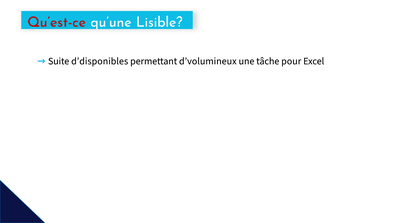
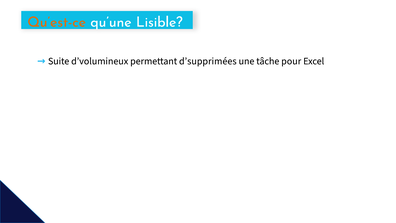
Qu’est-ce colour: red -> orange (57, 22)
d’disponibles: d’disponibles -> d’volumineux (100, 61)
d’volumineux: d’volumineux -> d’supprimées (208, 61)
